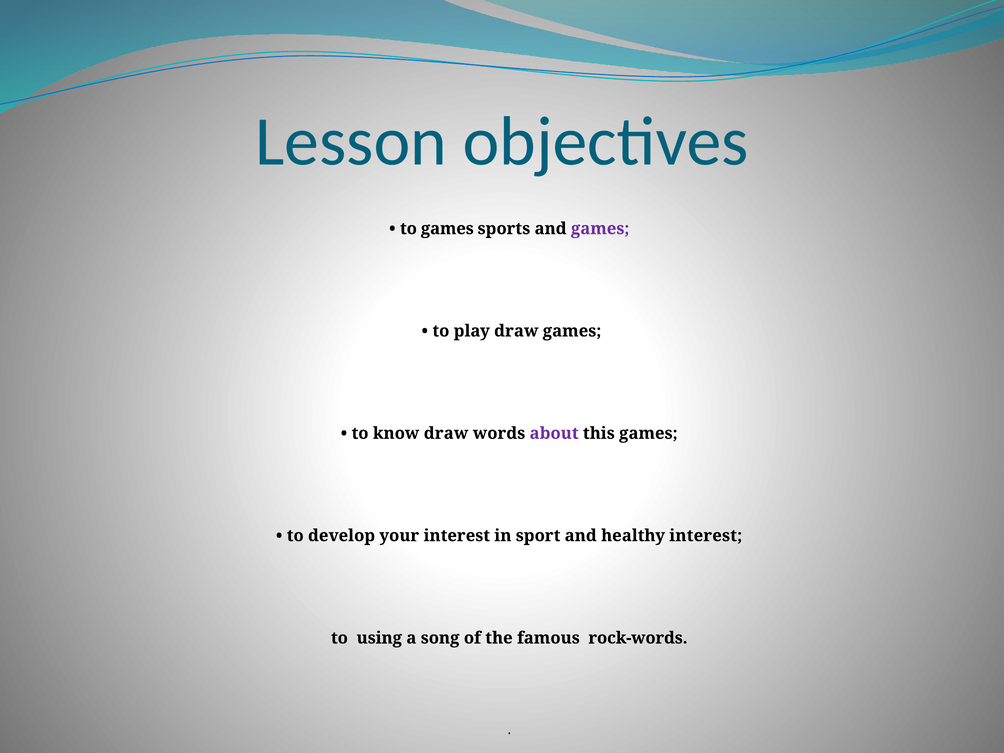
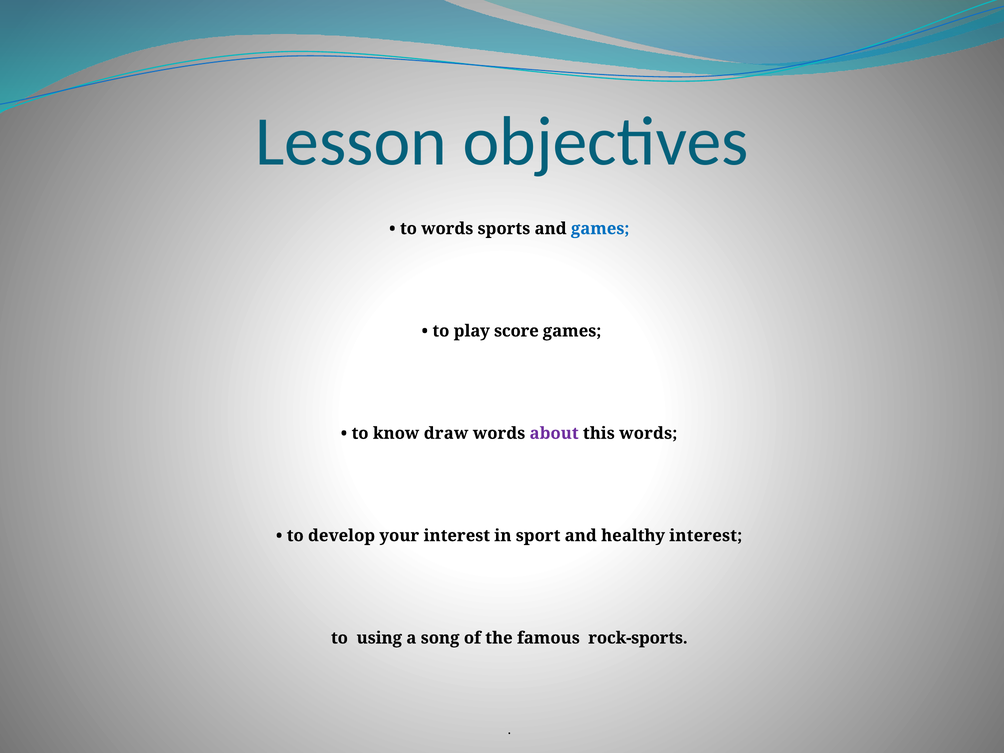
to games: games -> words (447, 229)
games colour: purple -> blue (600, 229)
play draw: draw -> score (516, 331)
this games: games -> words (648, 433)
rock-words: rock-words -> rock-sports (638, 638)
